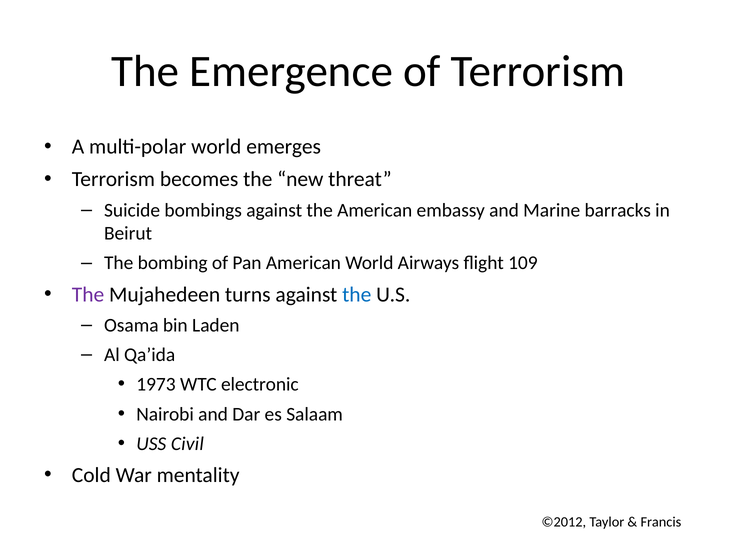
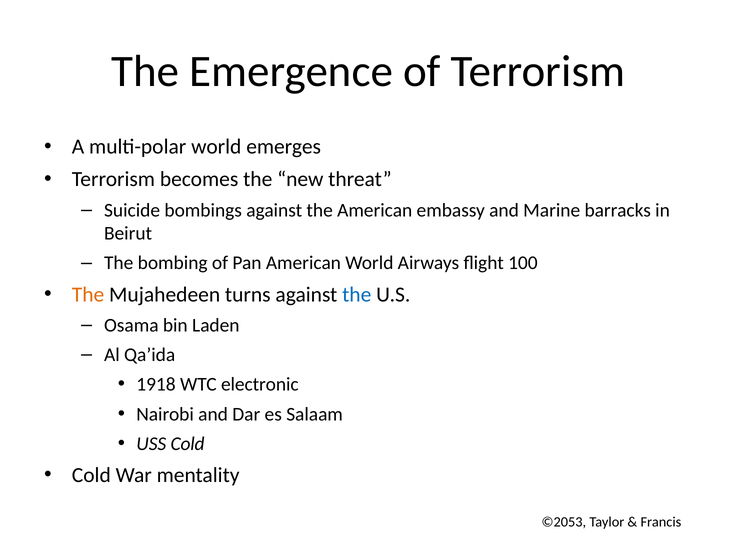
109: 109 -> 100 (523, 263)
The colour: purple -> orange (88, 295)
1973: 1973 -> 1918 (156, 385)
USS Civil: Civil -> Cold (188, 444)
©2012: ©2012 -> ©2053 (564, 523)
